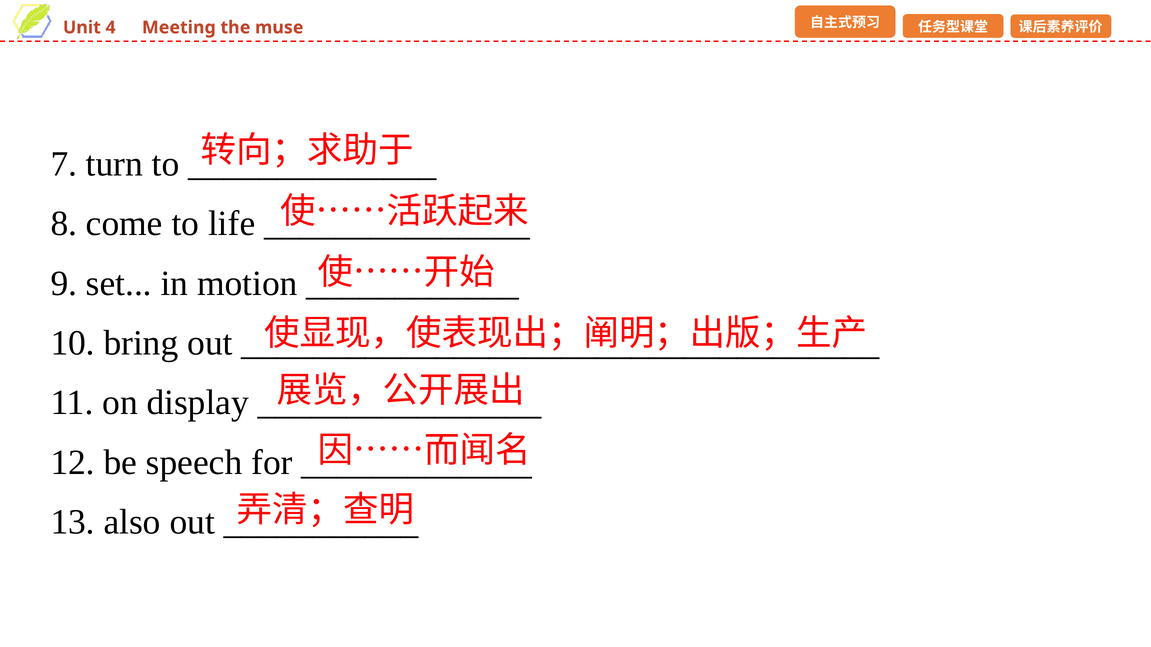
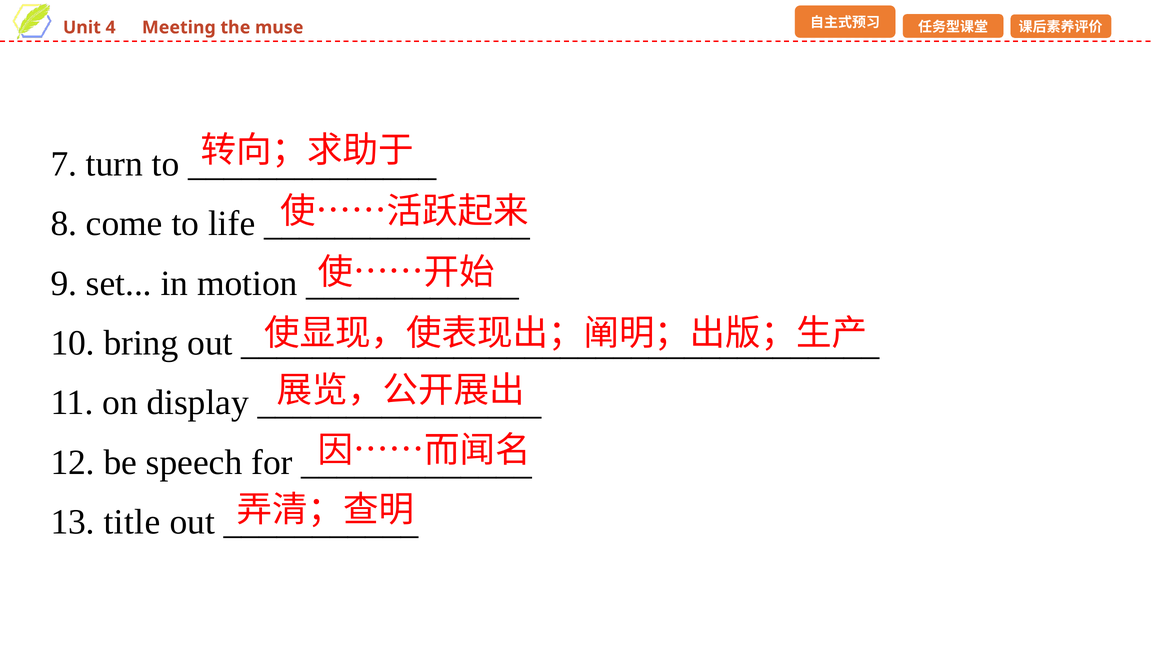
also: also -> title (132, 522)
